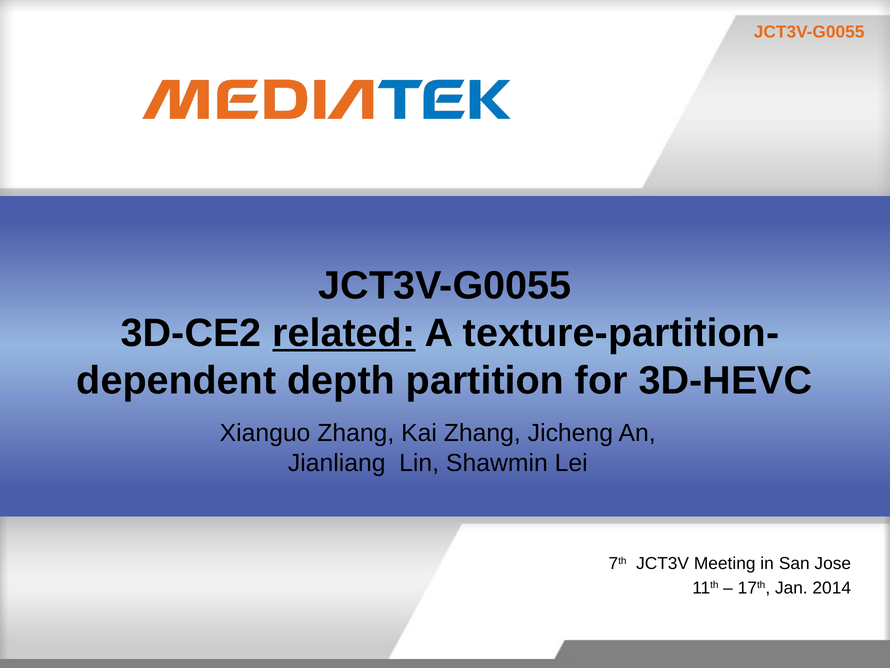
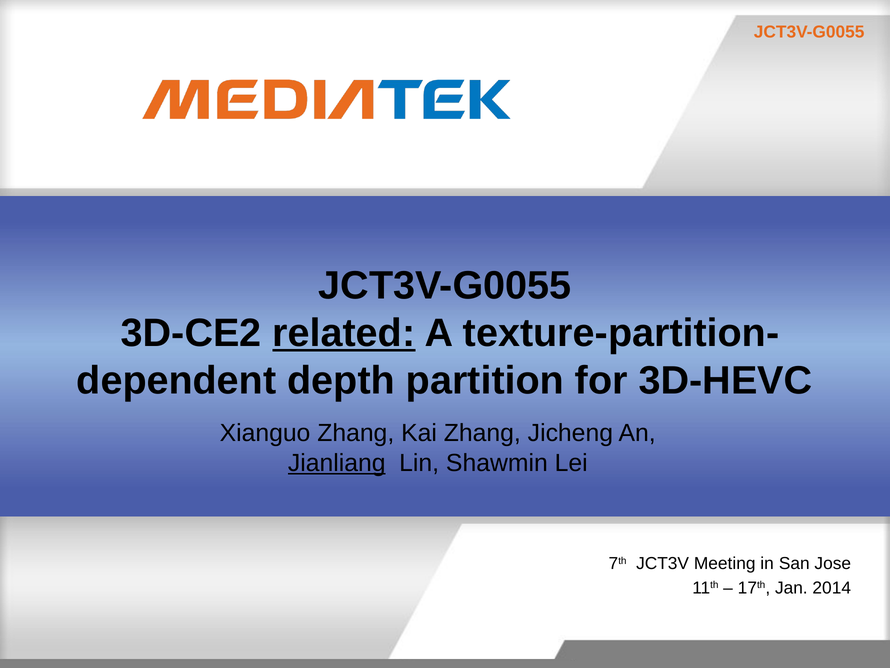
Jianliang underline: none -> present (337, 463)
